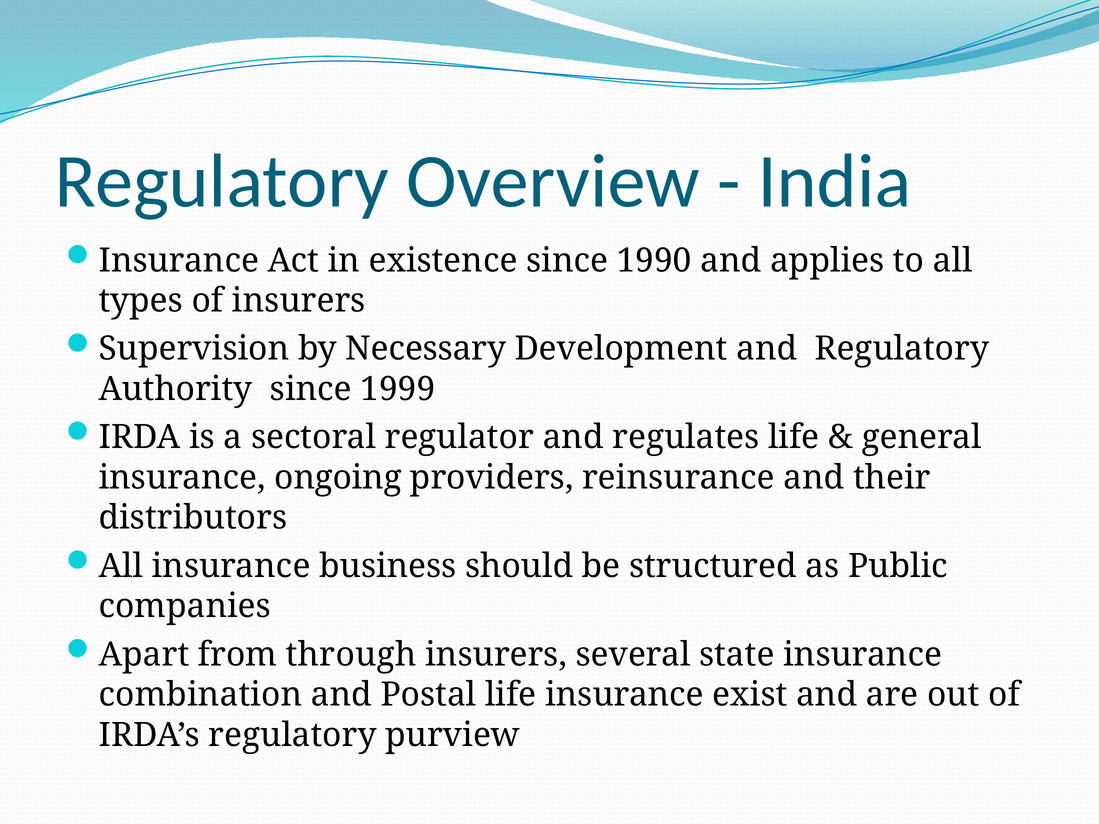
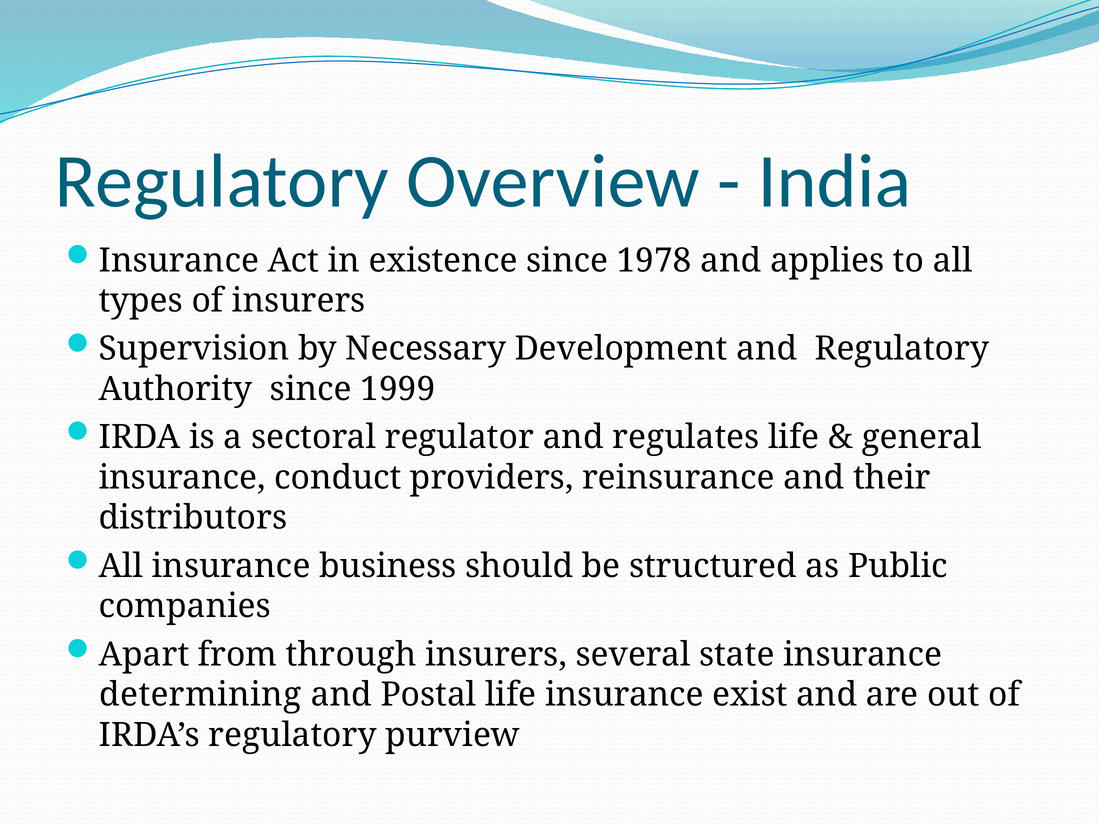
1990: 1990 -> 1978 (654, 261)
ongoing: ongoing -> conduct (338, 478)
combination: combination -> determining (200, 695)
